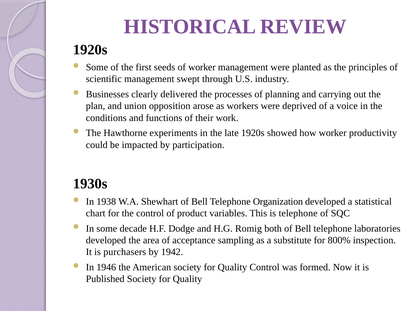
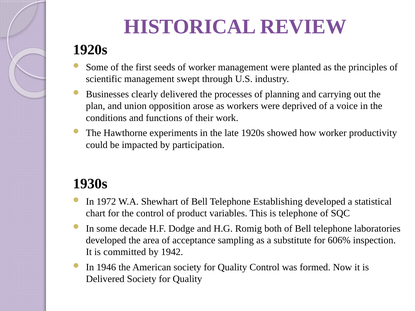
1938: 1938 -> 1972 (106, 202)
Organization: Organization -> Establishing (278, 202)
800%: 800% -> 606% (339, 240)
purchasers: purchasers -> committed (125, 252)
Published: Published -> Delivered (105, 279)
